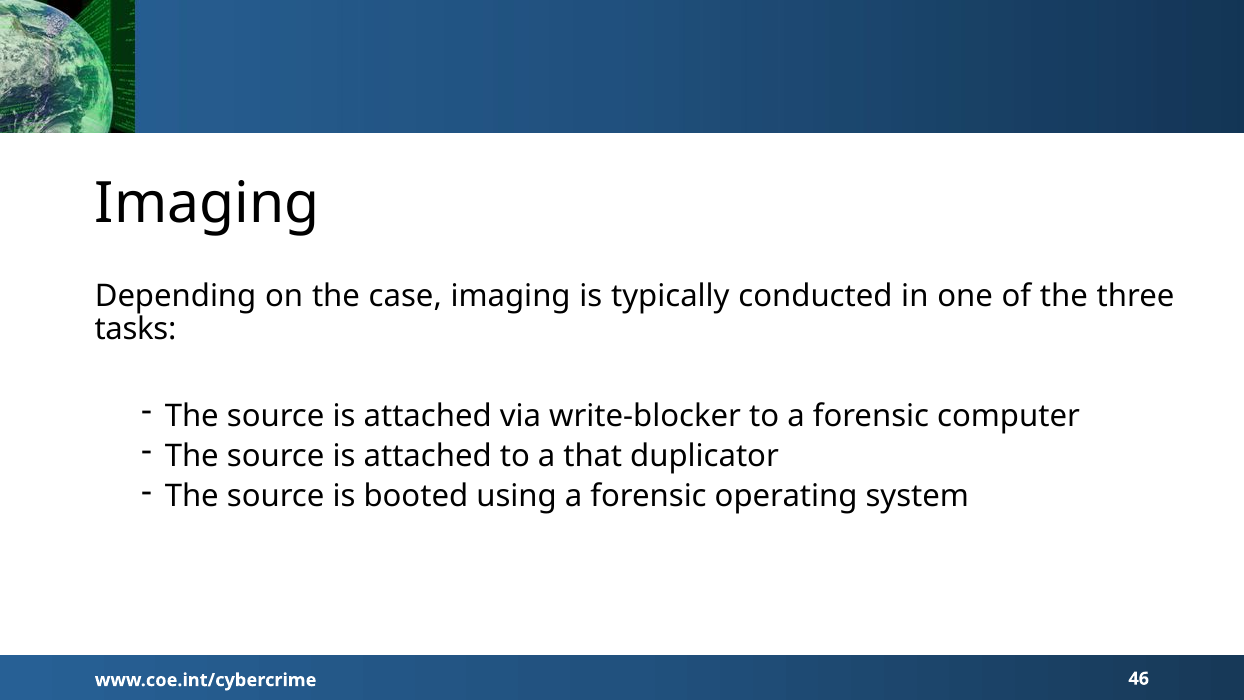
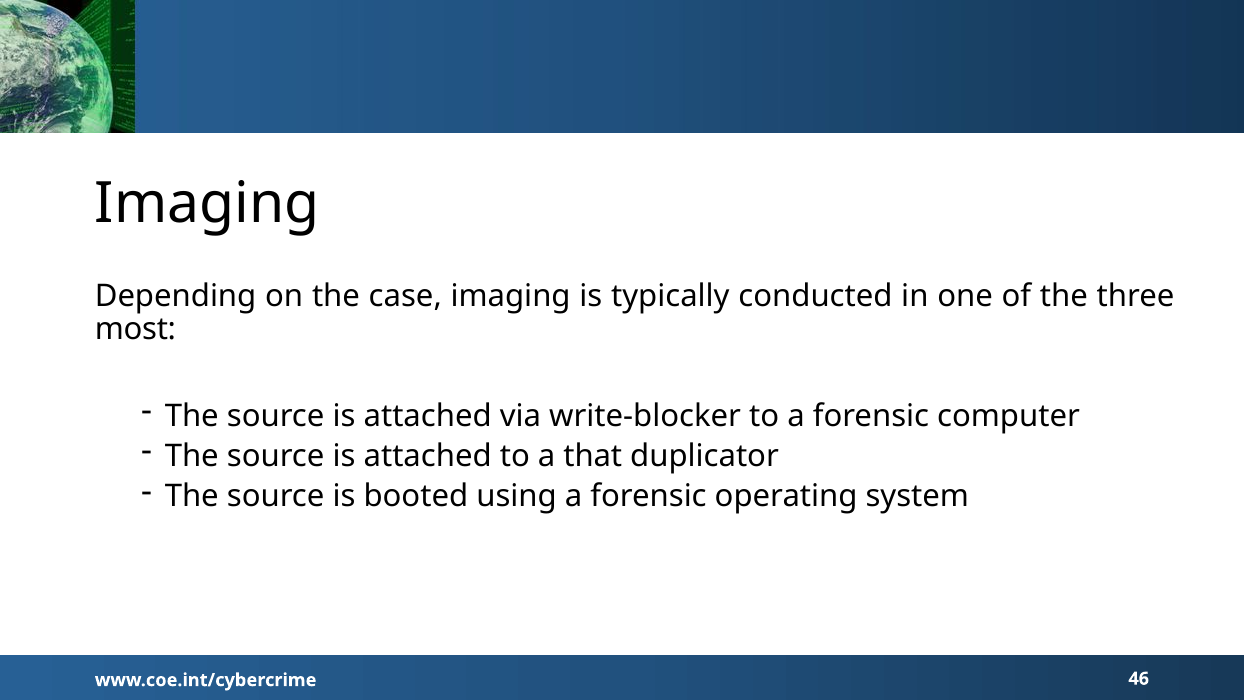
tasks: tasks -> most (135, 330)
